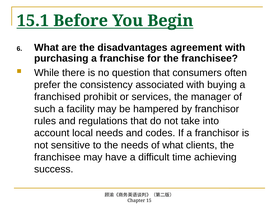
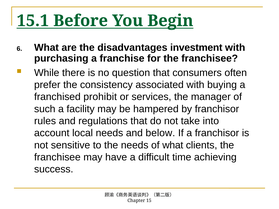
agreement: agreement -> investment (196, 48)
codes: codes -> below (160, 133)
